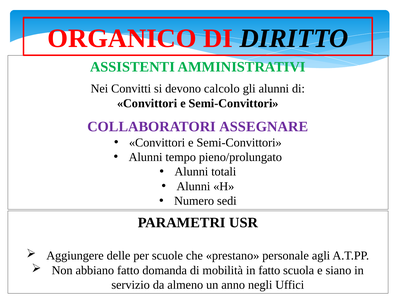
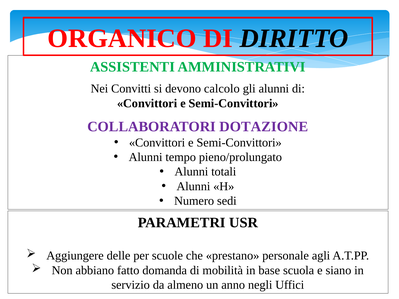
ASSEGNARE: ASSEGNARE -> DOTAZIONE (264, 127)
in fatto: fatto -> base (269, 270)
